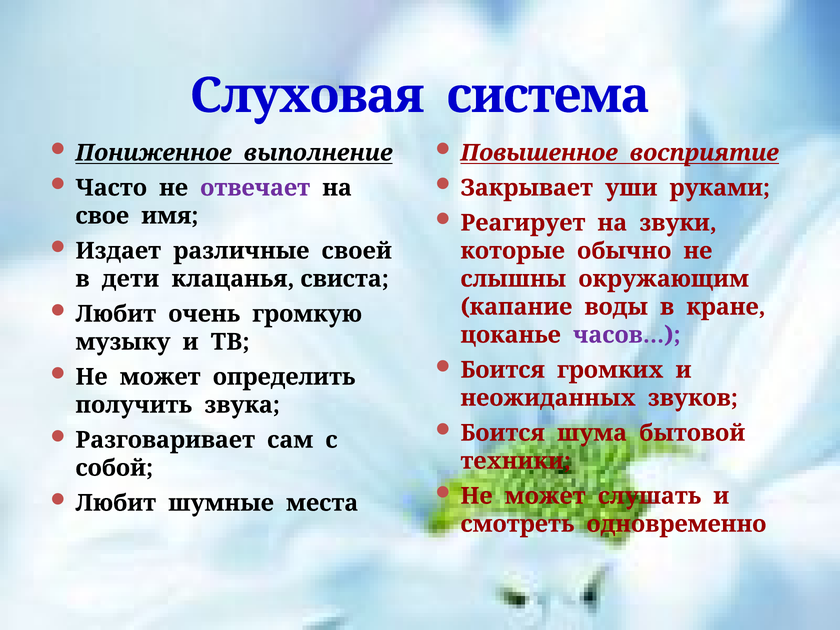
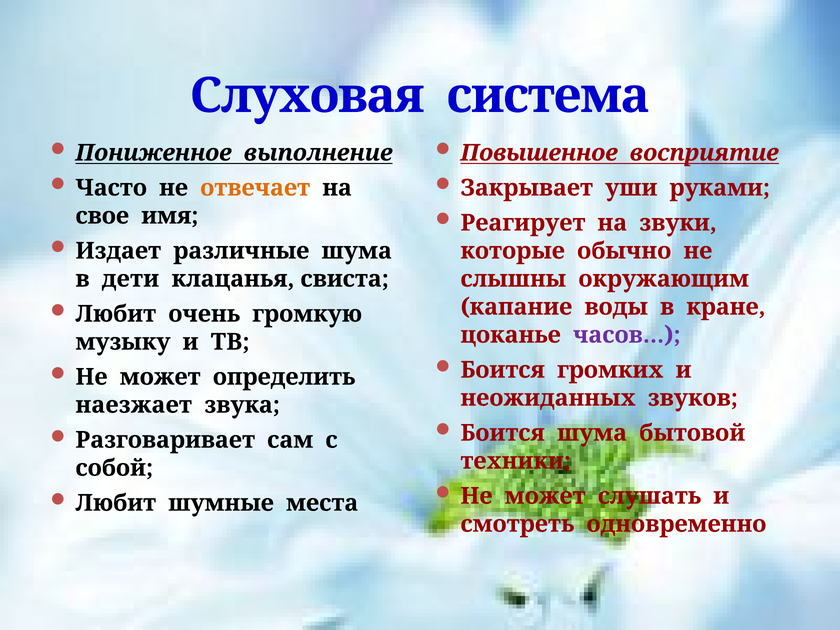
отвечает colour: purple -> orange (255, 188)
различные своей: своей -> шума (357, 251)
получить: получить -> наезжает (134, 405)
